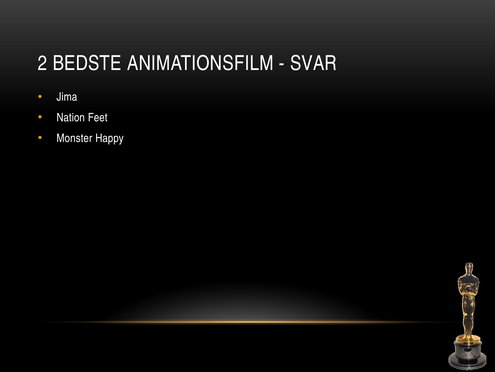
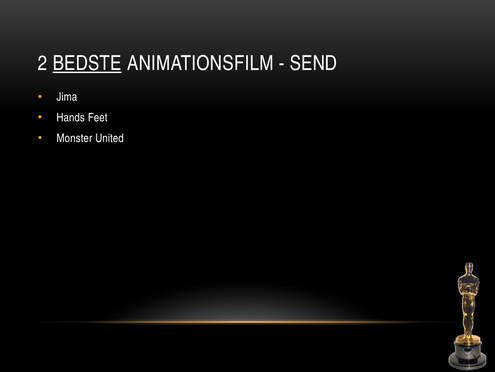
BEDSTE underline: none -> present (87, 63)
SVAR: SVAR -> SEND (314, 63)
Nation: Nation -> Hands (71, 117)
Happy: Happy -> United (110, 138)
